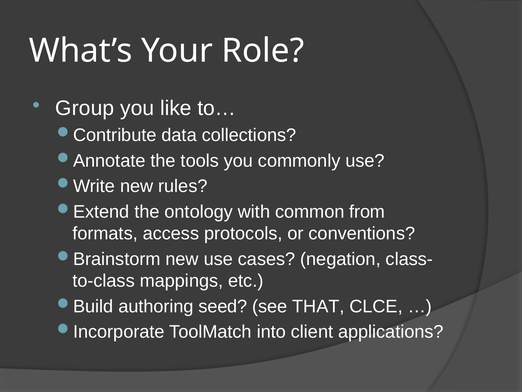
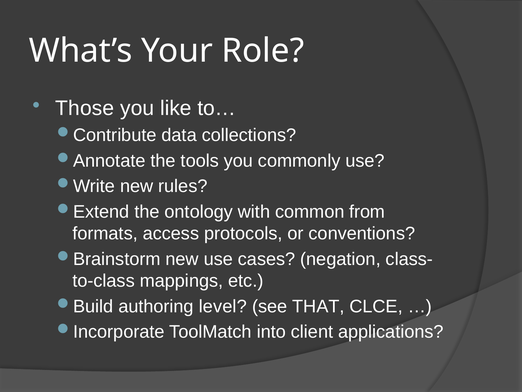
Group: Group -> Those (85, 108)
seed: seed -> level (223, 306)
